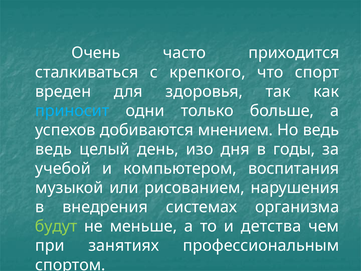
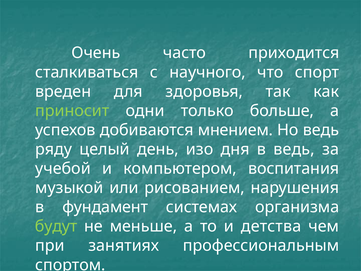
крепкого: крепкого -> научного (208, 72)
приносит colour: light blue -> light green (72, 111)
ведь: ведь -> ряду (54, 149)
в годы: годы -> ведь (294, 149)
внедрения: внедрения -> фундамент (105, 207)
